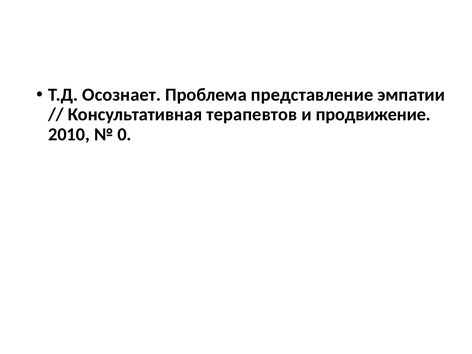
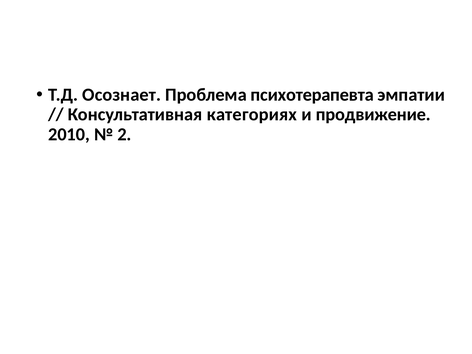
представление: представление -> психотерапевта (312, 95)
терапевтов: терапевтов -> категориях (252, 115)
0: 0 -> 2 (124, 134)
